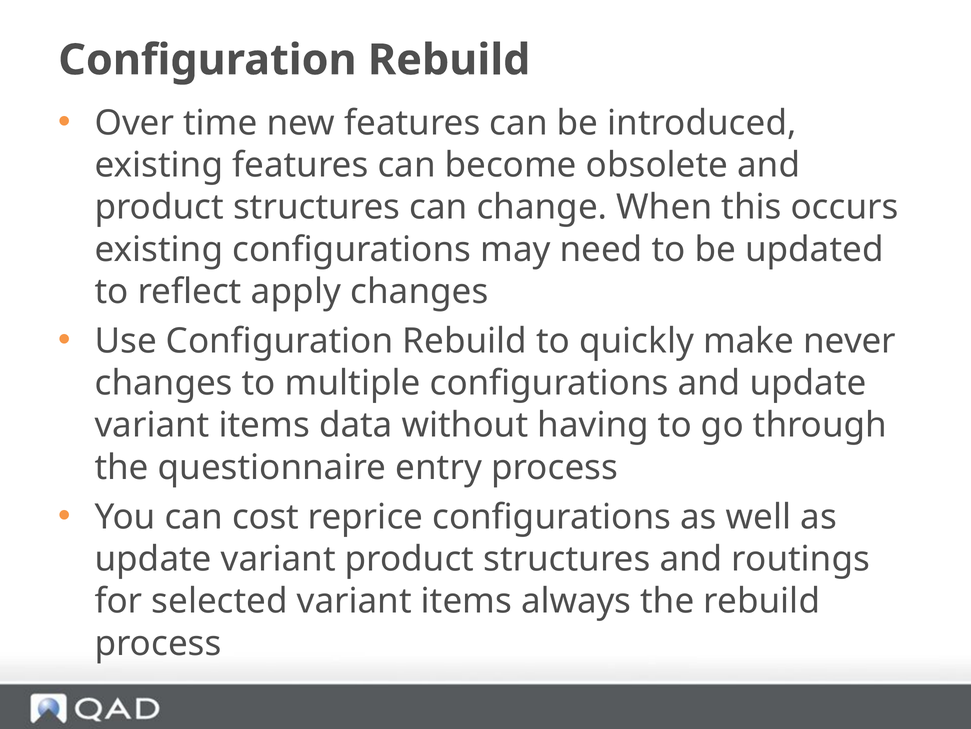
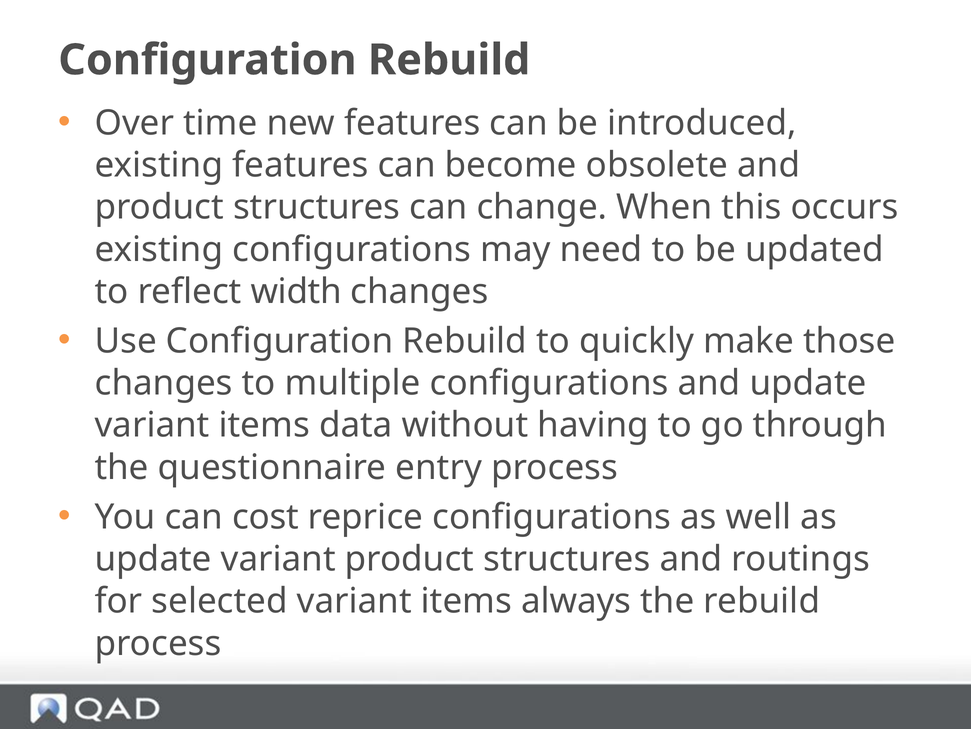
apply: apply -> width (296, 291)
never: never -> those (849, 341)
